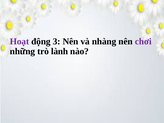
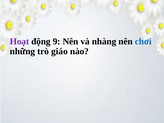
3: 3 -> 9 (57, 41)
chơi colour: purple -> blue (143, 41)
lành: lành -> giáo (59, 51)
